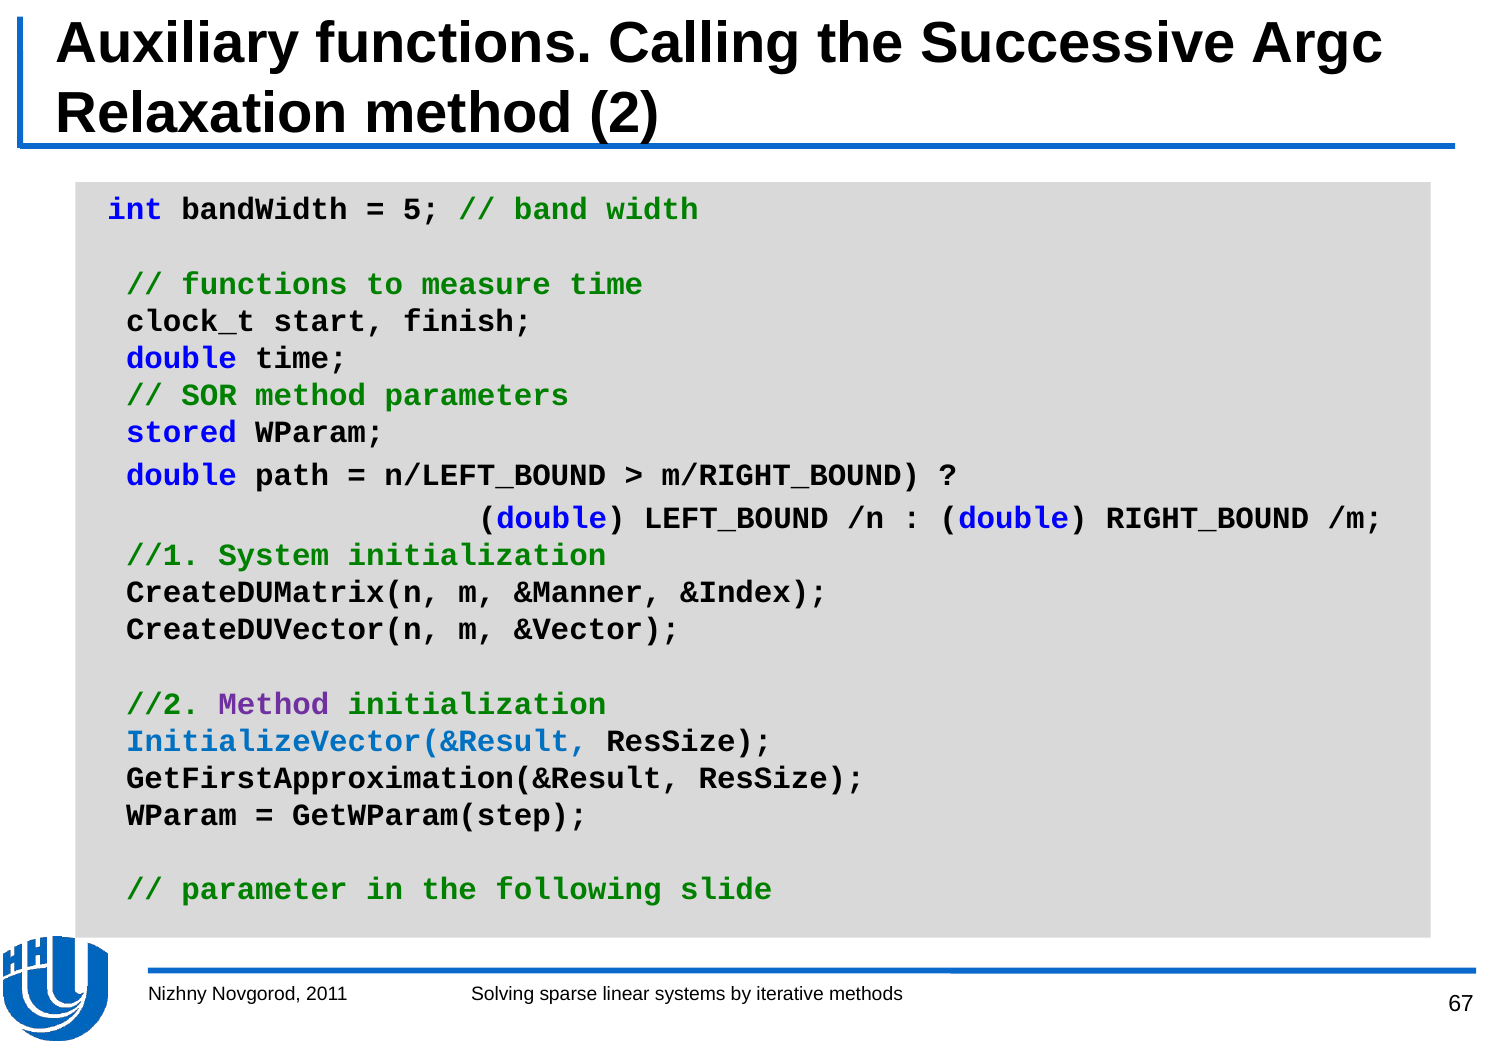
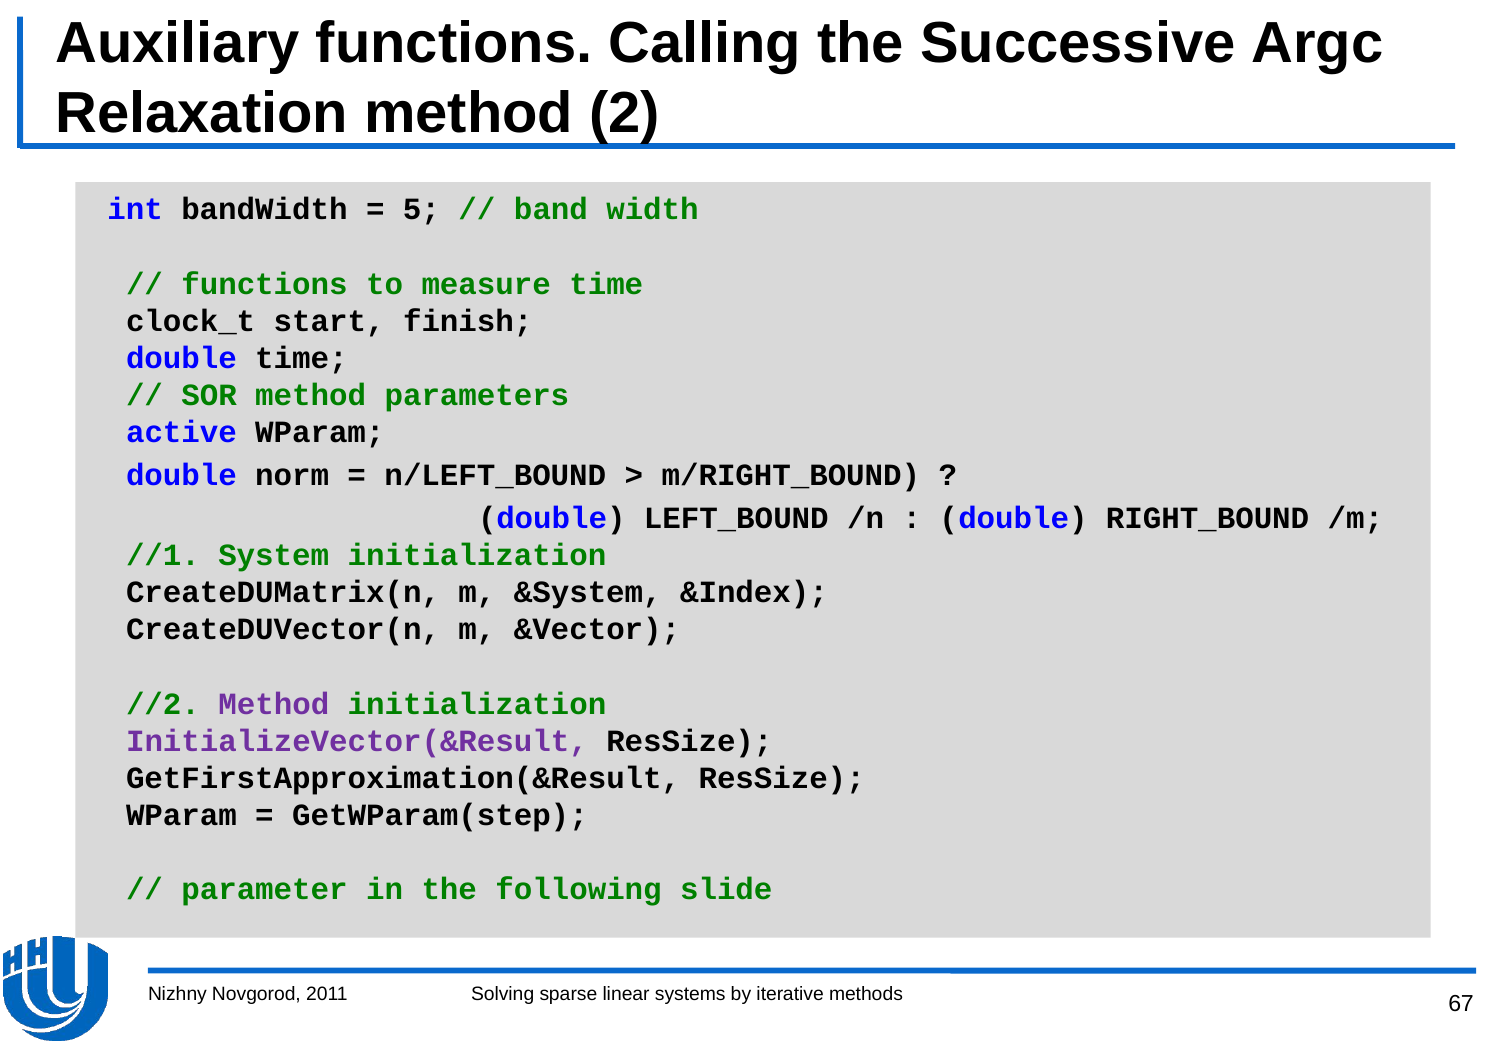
stored: stored -> active (181, 432)
path: path -> norm (292, 475)
&Manner: &Manner -> &System (588, 592)
InitializeVector(&Result colour: blue -> purple (357, 741)
